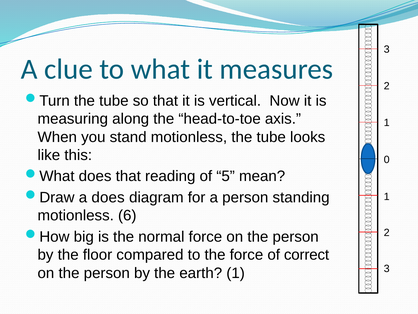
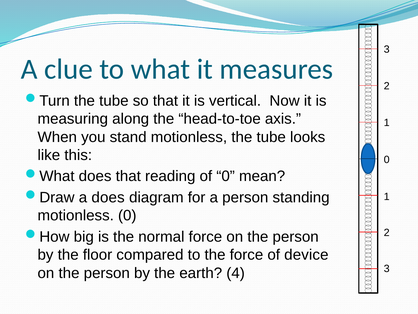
of 5: 5 -> 0 (226, 176)
motionless 6: 6 -> 0 (127, 215)
correct: correct -> device (306, 254)
earth 1: 1 -> 4 (236, 273)
